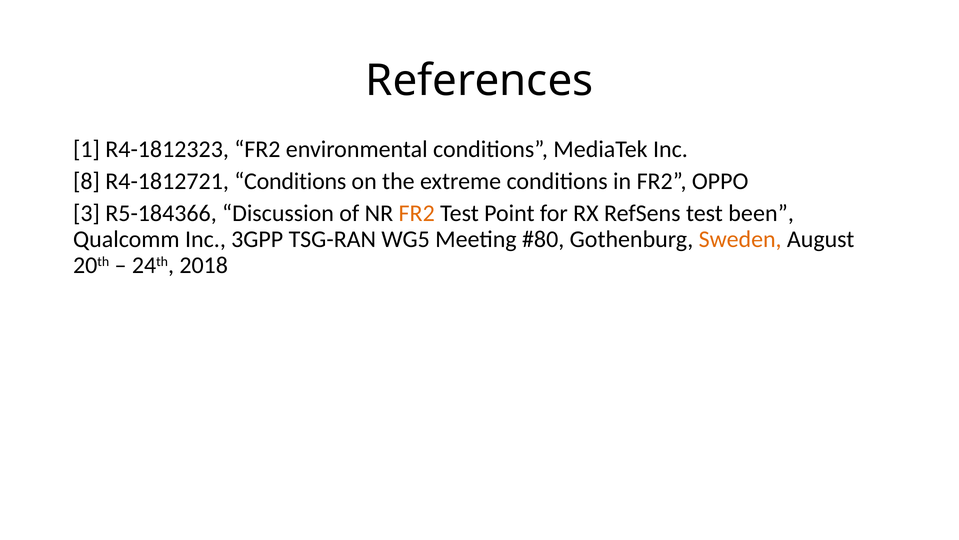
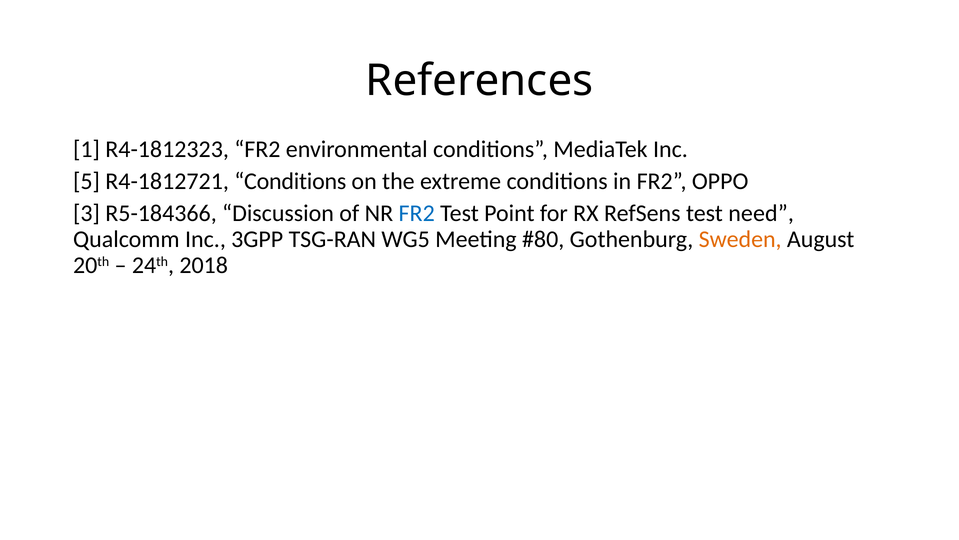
8: 8 -> 5 (87, 181)
FR2 colour: orange -> blue (417, 213)
been: been -> need (761, 213)
